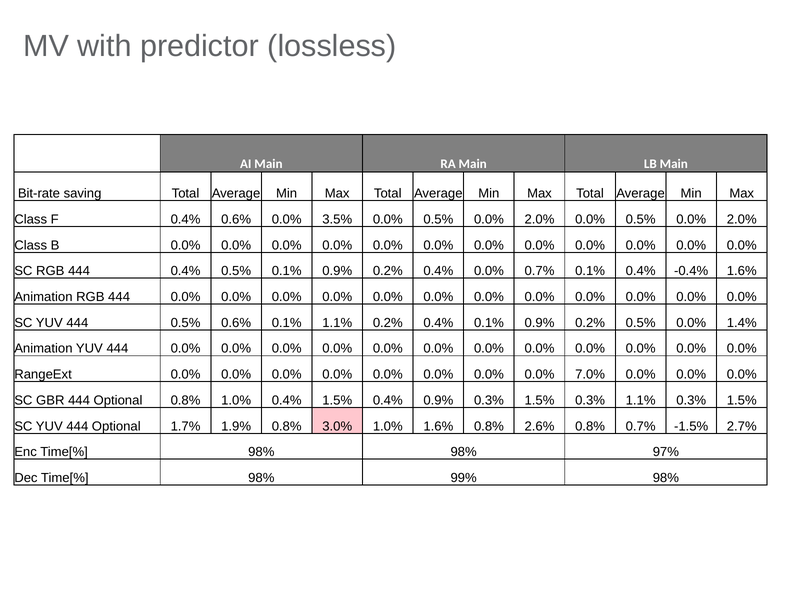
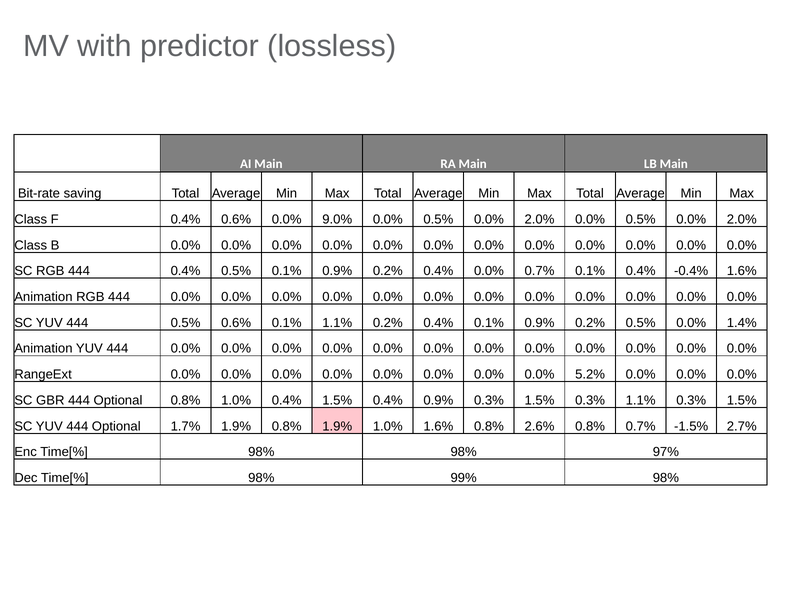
3.5%: 3.5% -> 9.0% (337, 219)
7.0%: 7.0% -> 5.2% (590, 375)
0.8% 3.0%: 3.0% -> 1.9% (337, 426)
